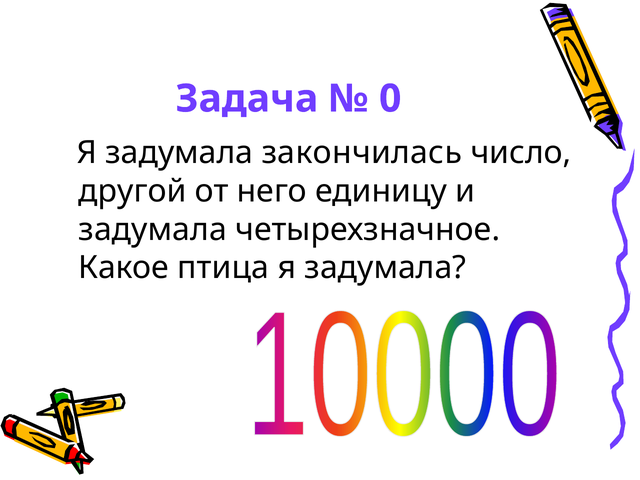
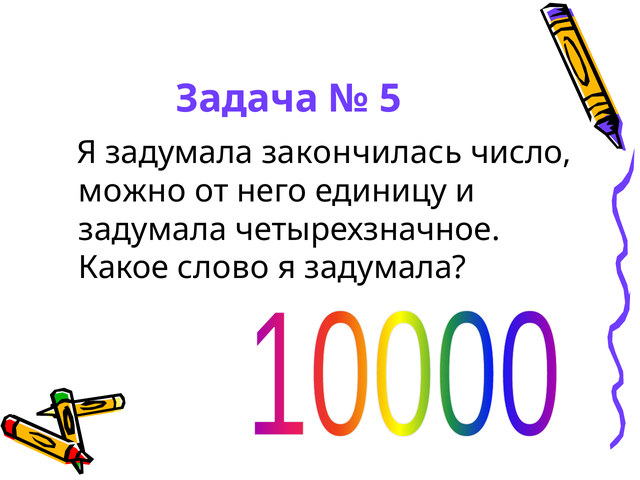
0: 0 -> 5 (390, 99)
другой: другой -> можно (132, 191)
птица: птица -> слово (223, 268)
